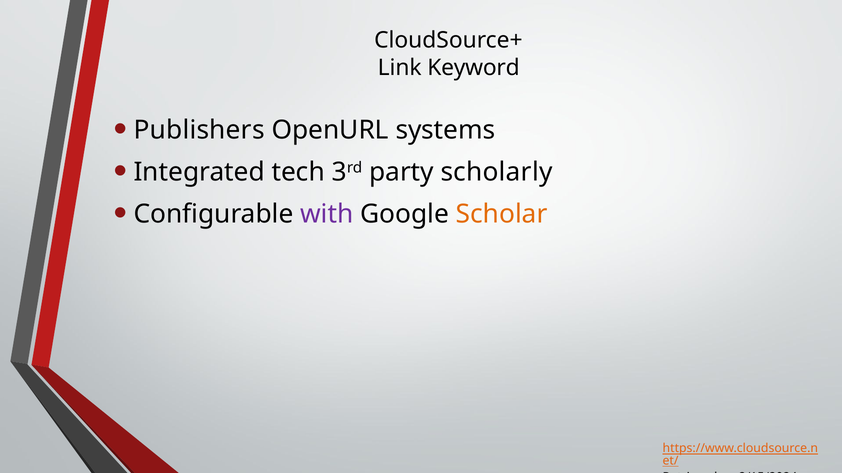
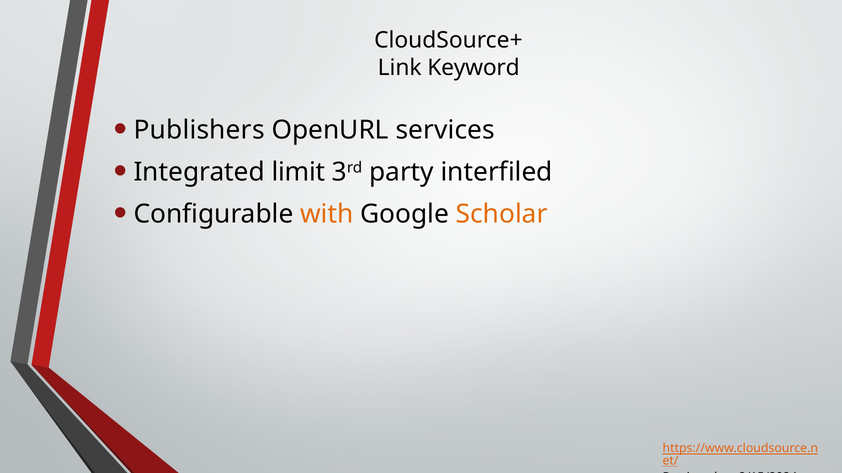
systems: systems -> services (445, 130)
tech: tech -> limit (298, 172)
scholarly: scholarly -> interfiled (497, 172)
with colour: purple -> orange (327, 214)
